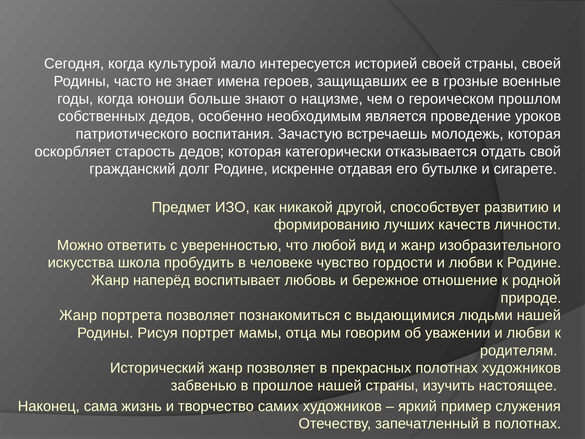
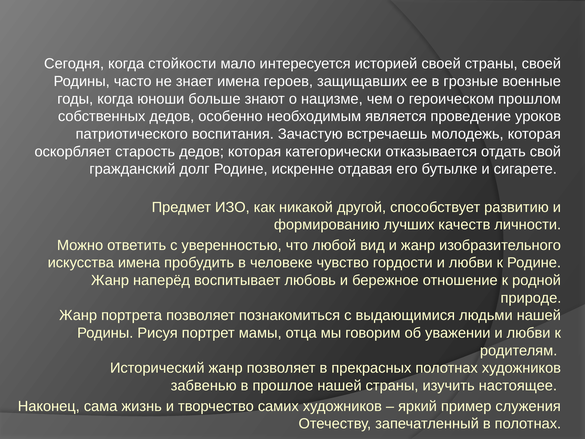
культурой: культурой -> стойкости (182, 64)
искусства школа: школа -> имена (139, 263)
